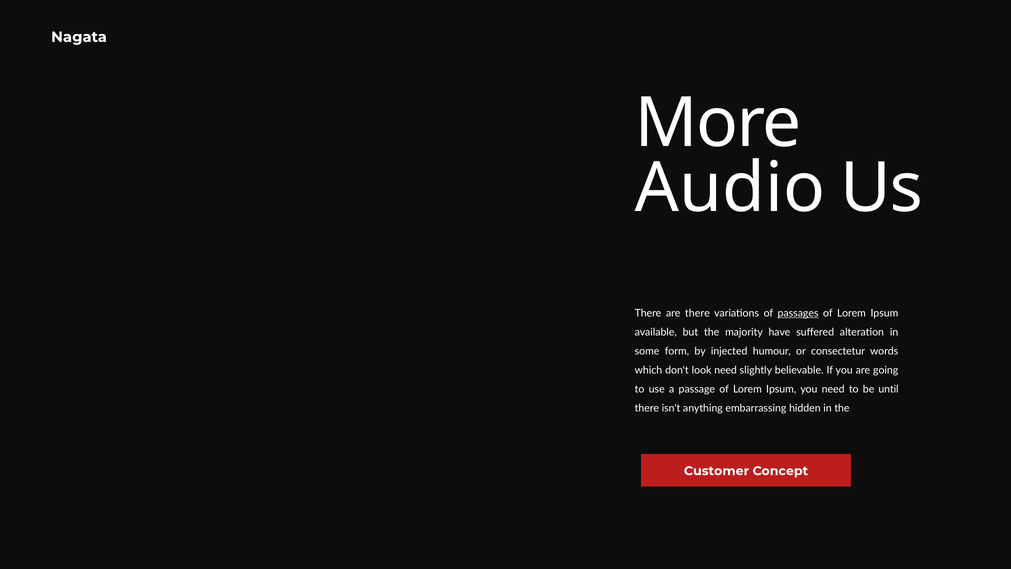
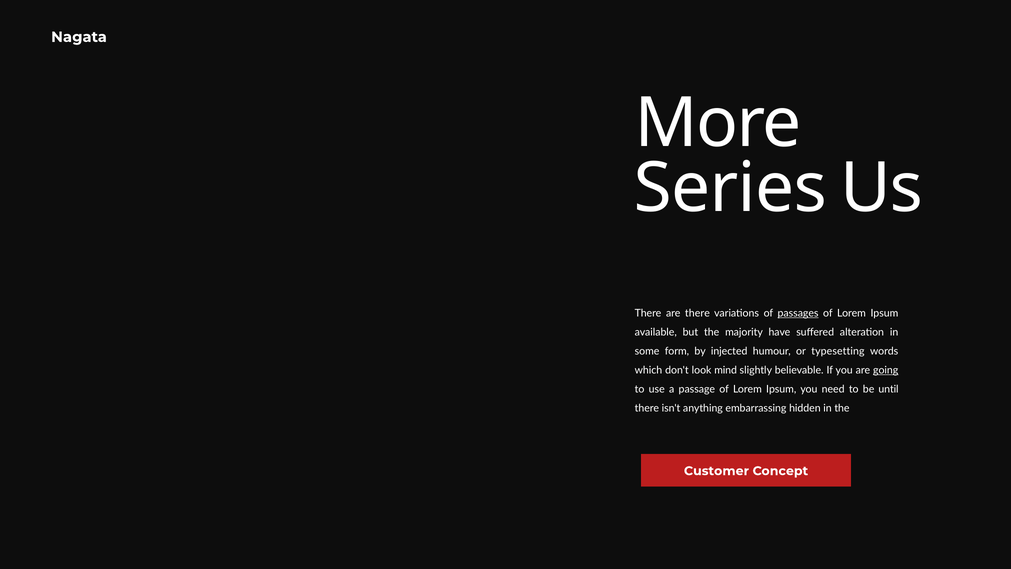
Audio: Audio -> Series (730, 188)
consectetur: consectetur -> typesetting (838, 351)
look need: need -> mind (726, 370)
going underline: none -> present (886, 370)
